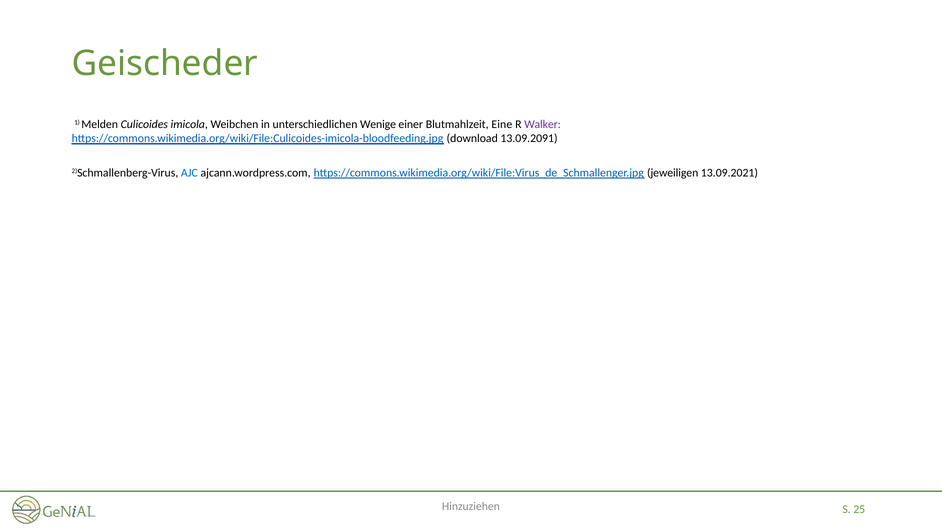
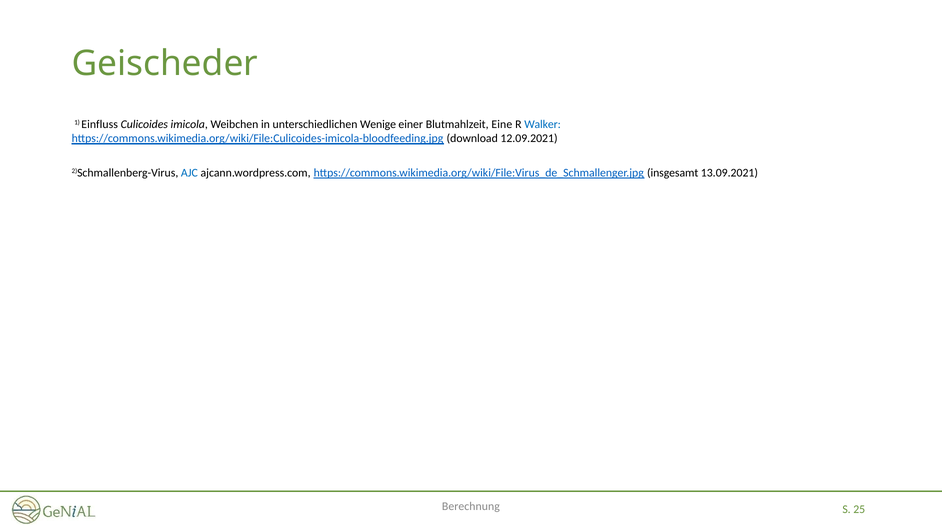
Melden: Melden -> Einfluss (100, 124)
Walker colour: purple -> blue (543, 124)
13.09.2091: 13.09.2091 -> 12.09.2021 (529, 139)
jeweiligen: jeweiligen -> insgesamt (673, 173)
Hinzuziehen: Hinzuziehen -> Berechnung (471, 506)
